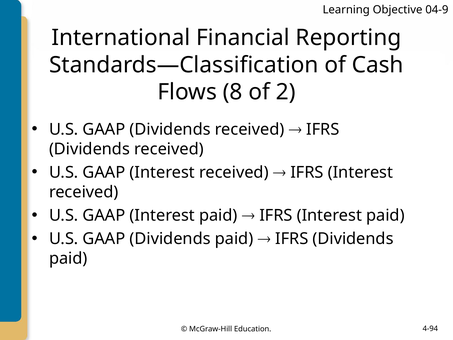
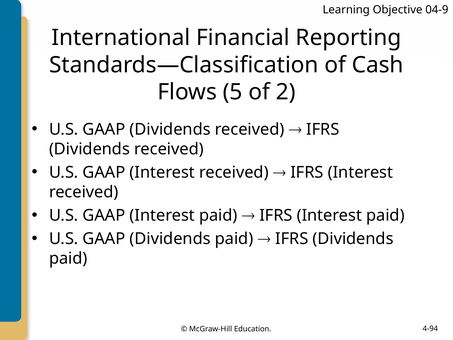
8: 8 -> 5 (233, 92)
